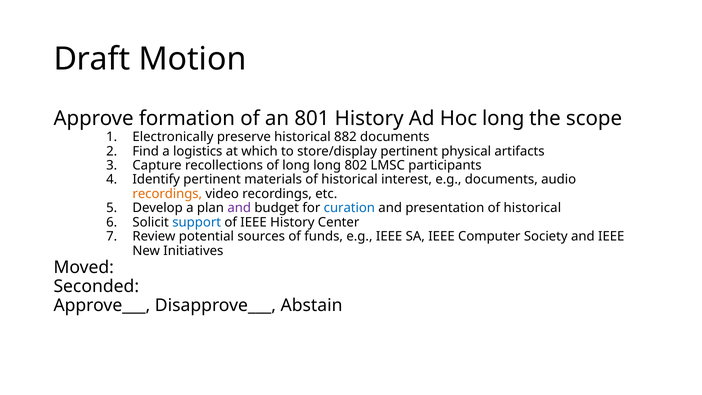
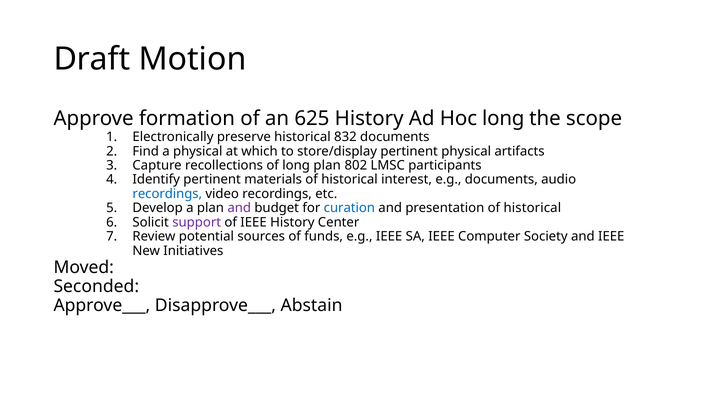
801: 801 -> 625 (312, 119)
882: 882 -> 832 (345, 137)
a logistics: logistics -> physical (198, 151)
long long: long -> plan (327, 165)
recordings colour: orange -> blue (167, 194)
support colour: blue -> purple (197, 222)
